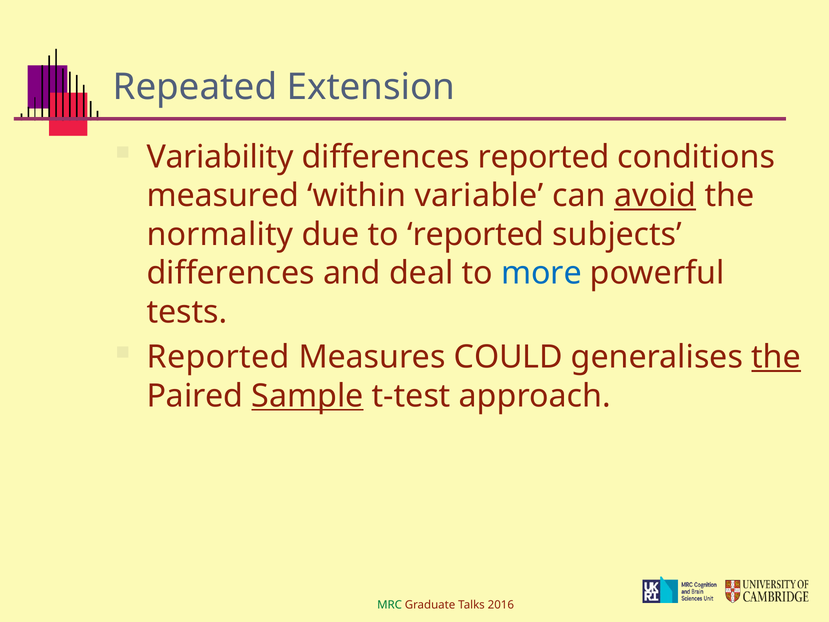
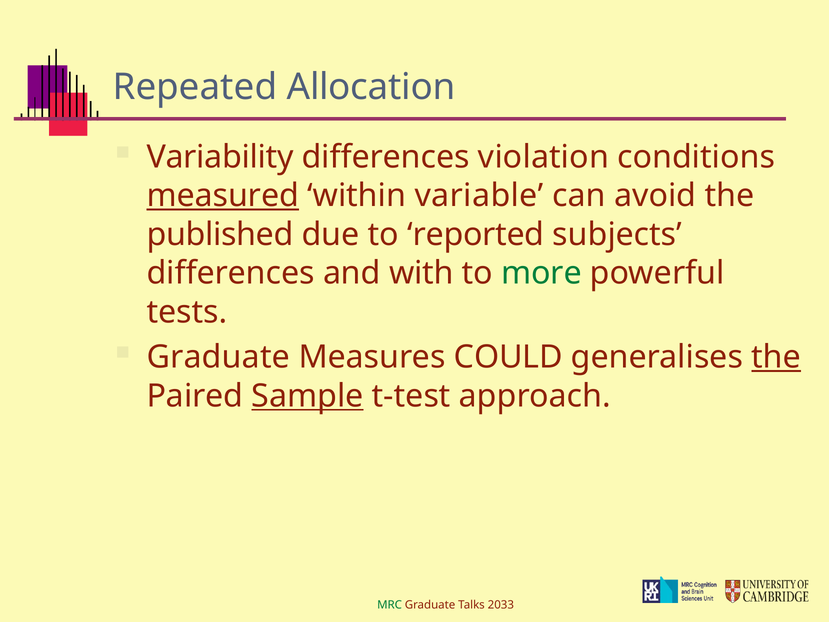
Extension: Extension -> Allocation (371, 87)
differences reported: reported -> violation (543, 157)
measured underline: none -> present (223, 196)
avoid underline: present -> none (655, 196)
normality: normality -> published (220, 234)
deal: deal -> with (421, 273)
more colour: blue -> green (541, 273)
Reported: Reported -> Graduate (218, 357)
2016: 2016 -> 2033 (501, 605)
